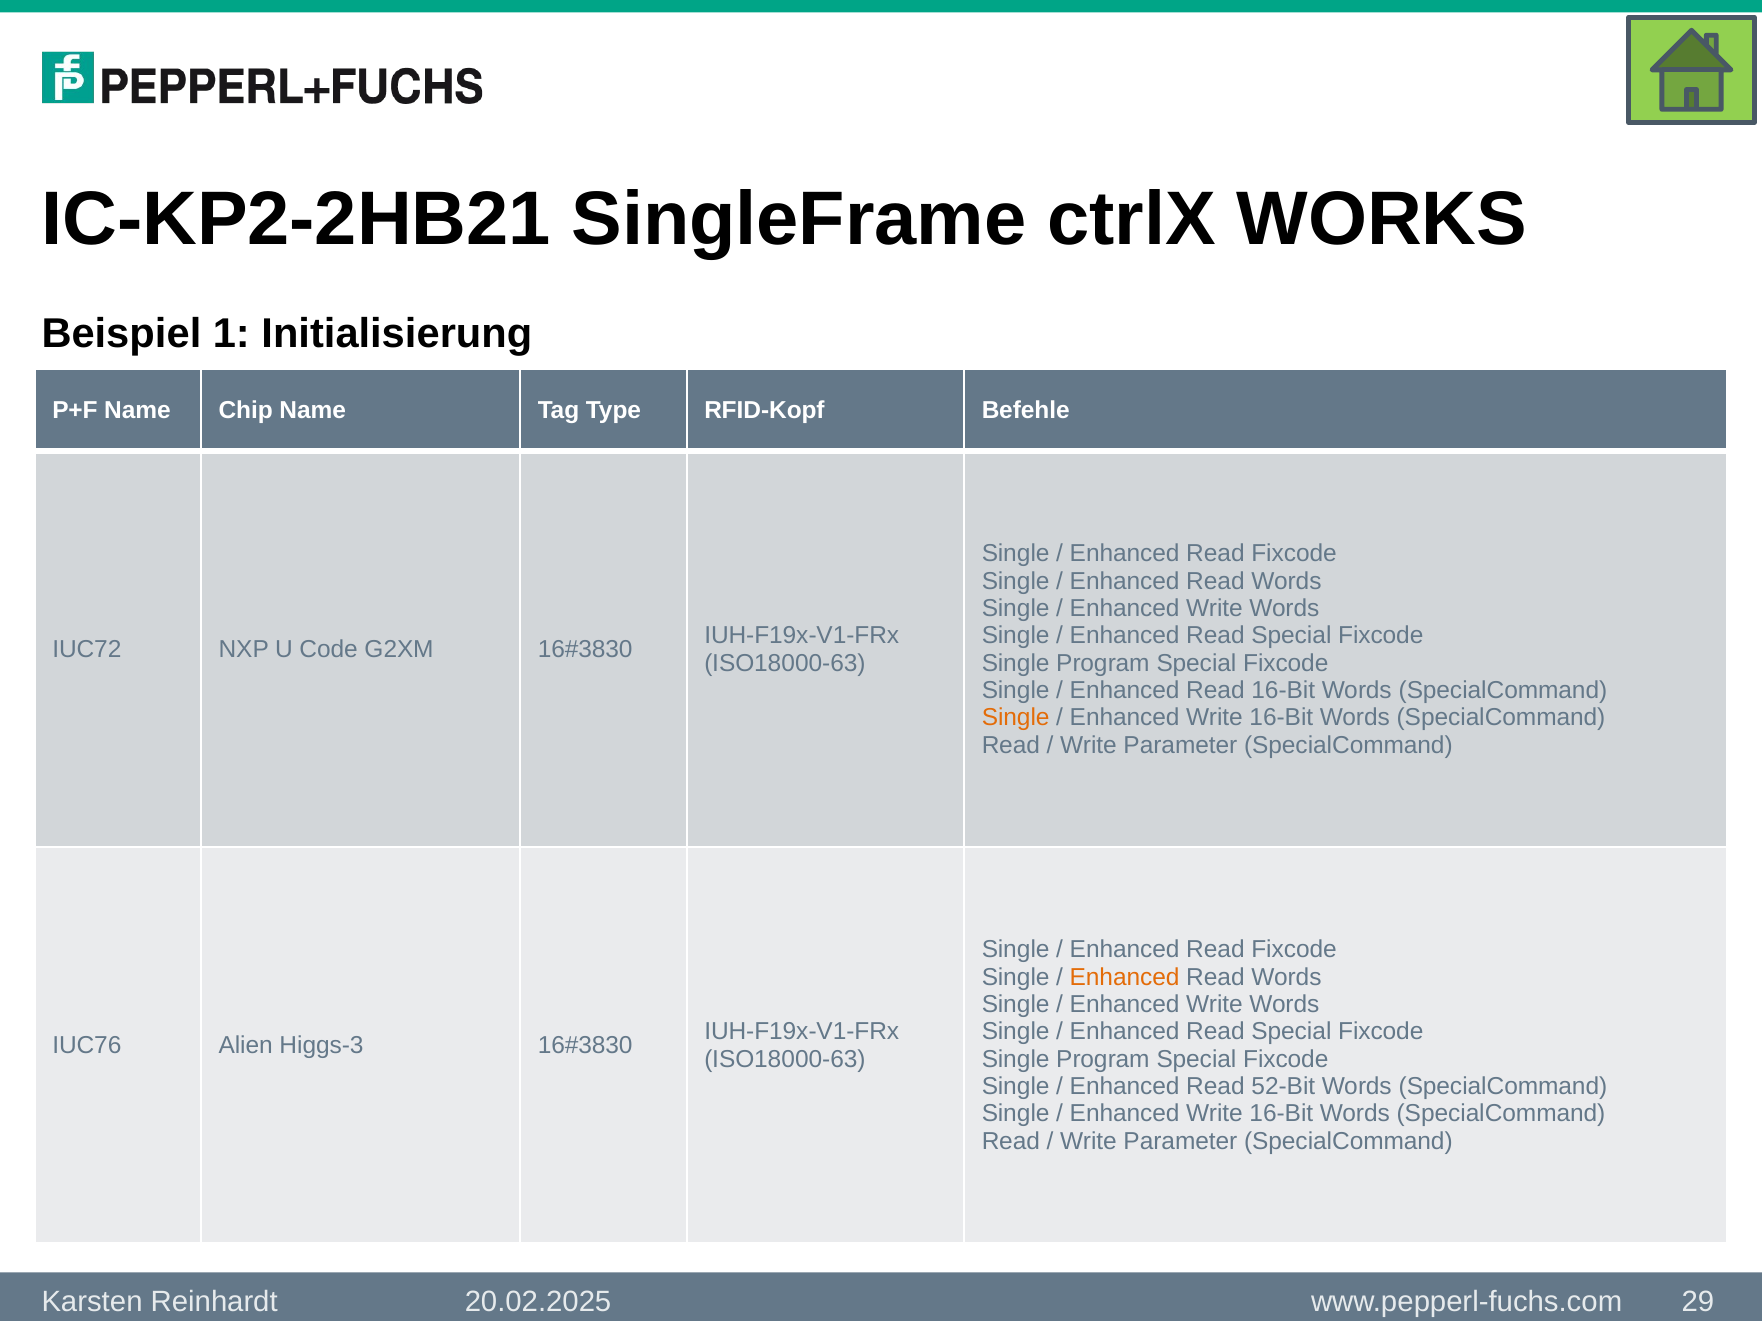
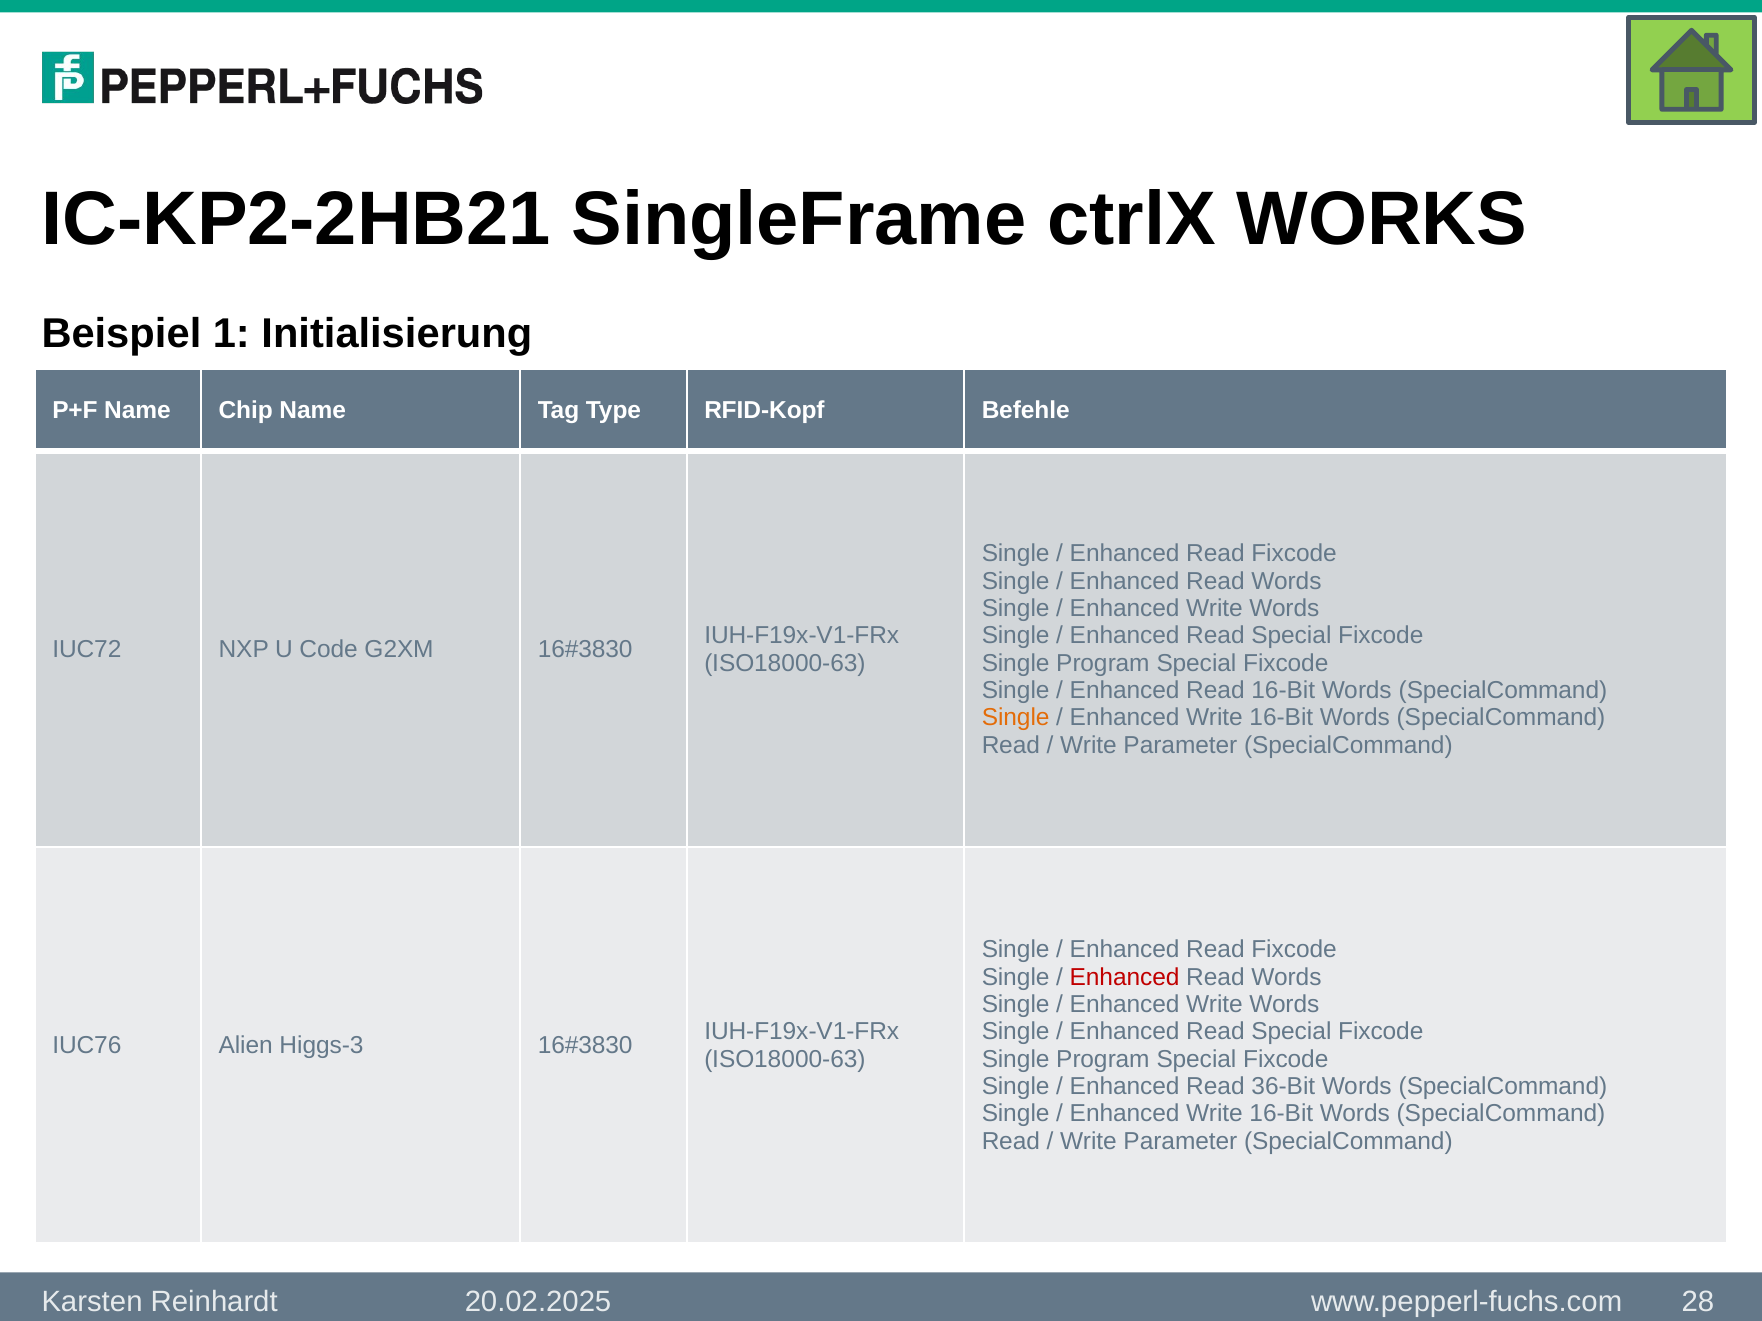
Enhanced colour: orange -> red (1125, 977)
52-Bit: 52-Bit -> 36-Bit (1283, 1087)
29: 29 -> 28 (1698, 1303)
